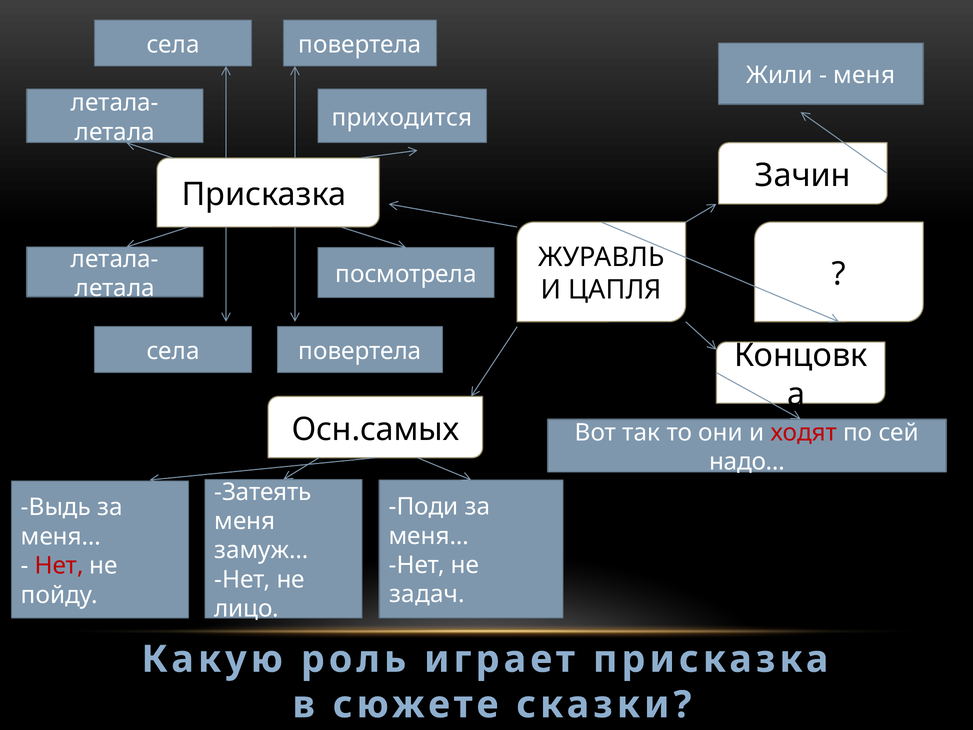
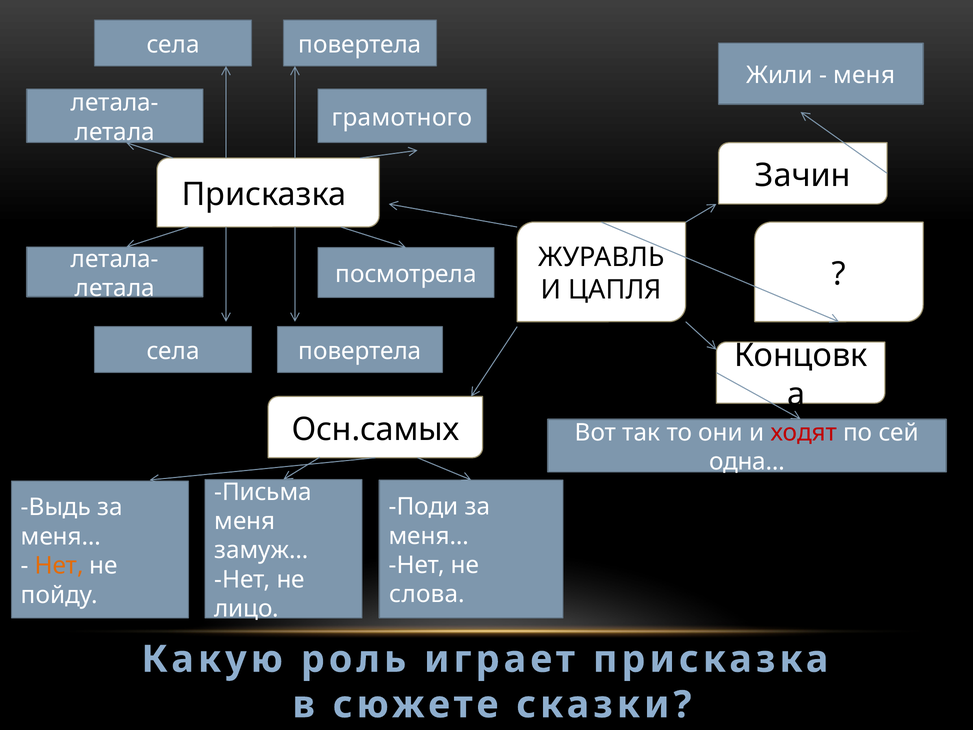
приходится: приходится -> грамотного (402, 118)
надо…: надо… -> одна… (747, 462)
Затеять: Затеять -> Письма (263, 492)
Нет colour: red -> orange (59, 566)
задач: задач -> слова (427, 594)
